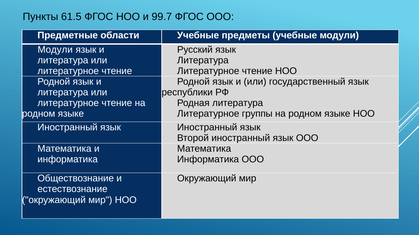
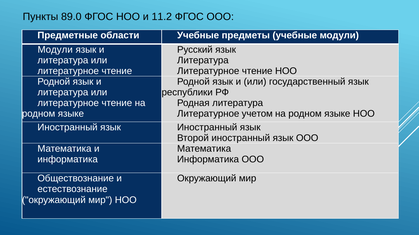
61.5: 61.5 -> 89.0 (71, 17)
99.7: 99.7 -> 11.2 (162, 17)
группы: группы -> учетом (257, 114)
